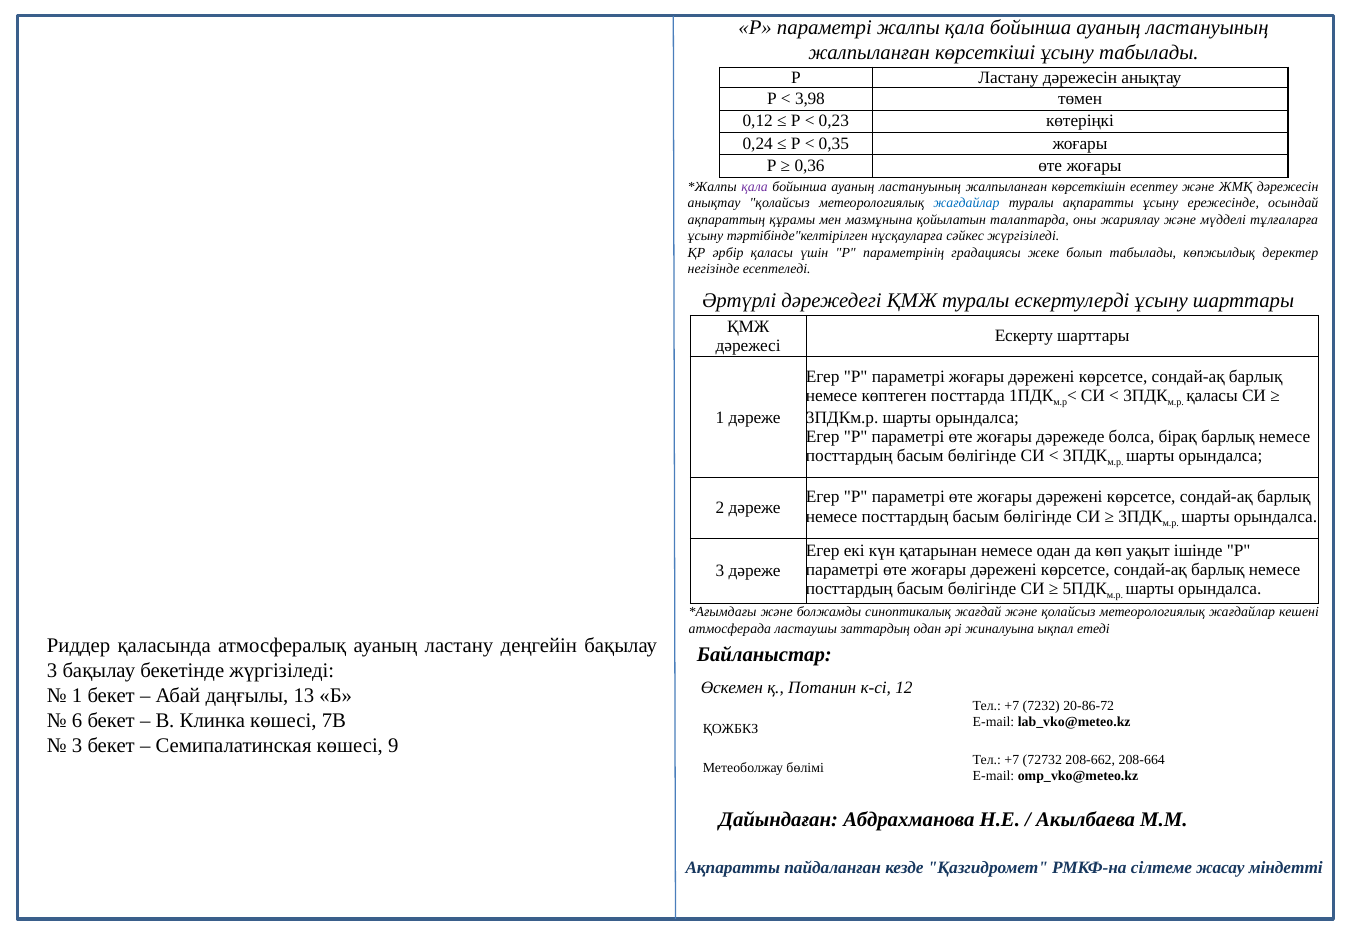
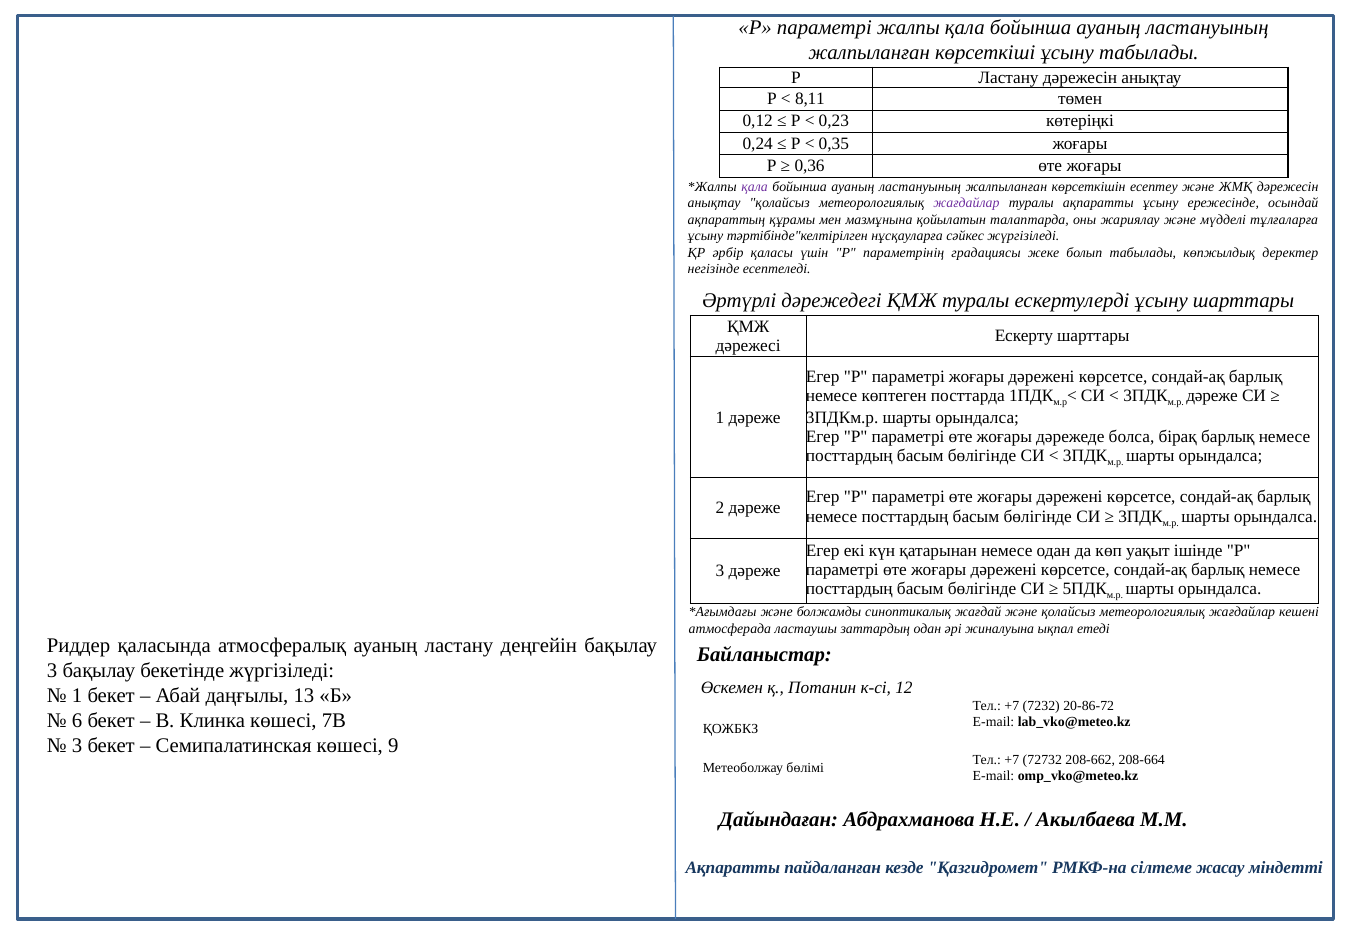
3,98: 3,98 -> 8,11 (810, 99)
жағдайлар colour: blue -> purple (967, 203)
қаласы: қаласы -> дәреже (1212, 396)
